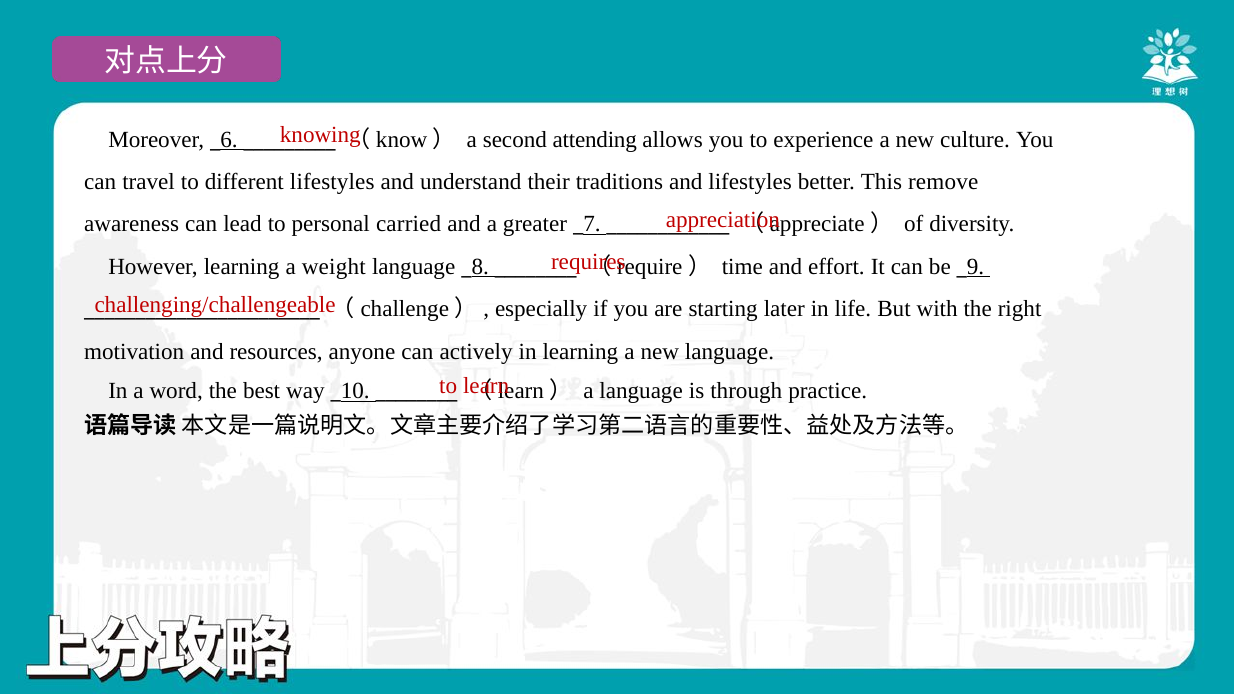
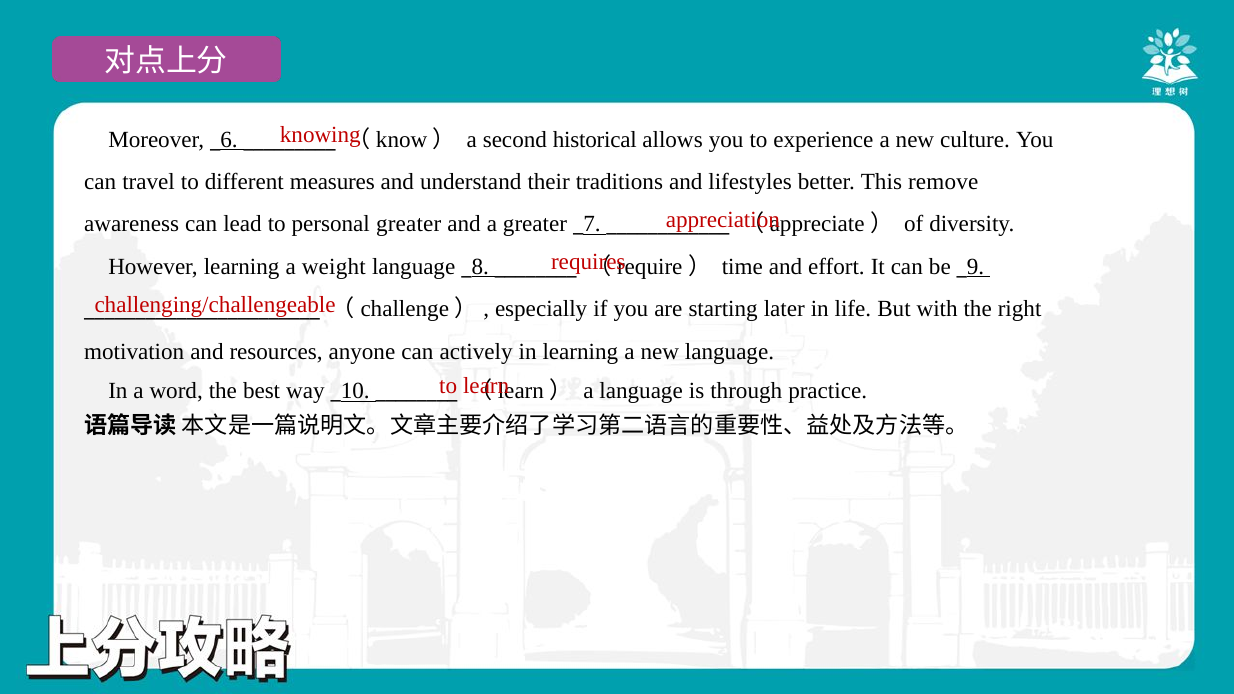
attending: attending -> historical (595, 139)
different lifestyles: lifestyles -> measures (332, 182)
personal carried: carried -> greater (409, 224)
